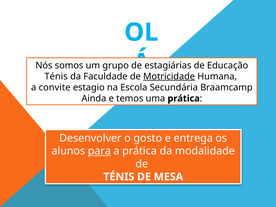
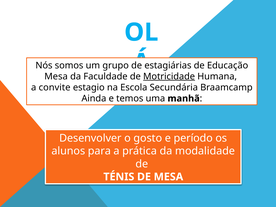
Ténis: Ténis -> Mesa (56, 76)
uma prática: prática -> manhã (184, 98)
entrega: entrega -> período (193, 138)
para underline: present -> none (99, 151)
